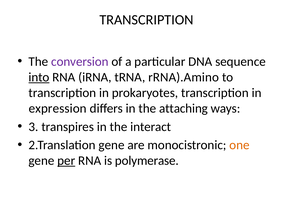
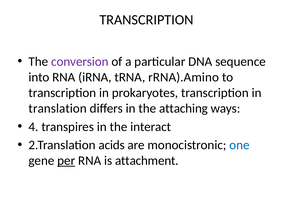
into underline: present -> none (39, 77)
expression: expression -> translation (58, 108)
3: 3 -> 4 (34, 127)
2.Translation gene: gene -> acids (112, 145)
one colour: orange -> blue (239, 145)
polymerase: polymerase -> attachment (147, 160)
